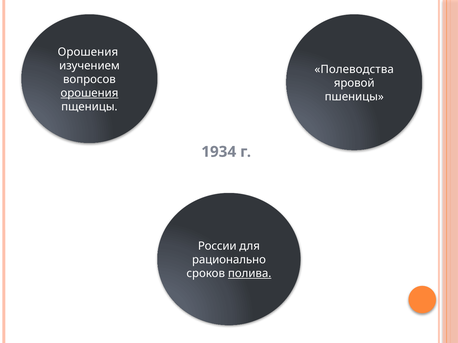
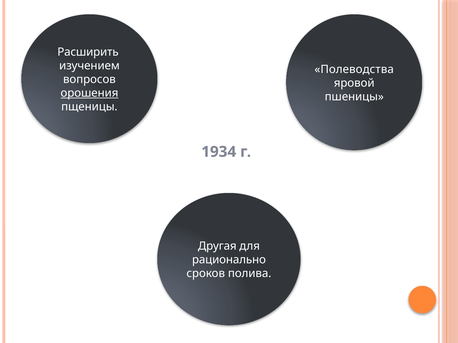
Орошения: Орошения -> Расширить (88, 52)
России: России -> Другая (217, 246)
полива underline: present -> none (250, 274)
